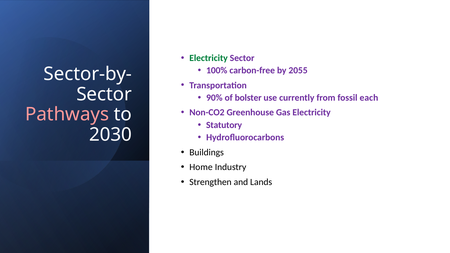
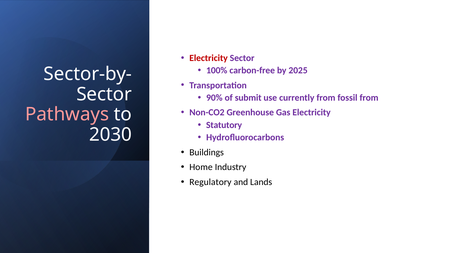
Electricity colour: green -> red (209, 58)
2055: 2055 -> 2025 (298, 70)
bolster: bolster -> submit (248, 98)
fossil each: each -> from (369, 98)
Strengthen: Strengthen -> Regulatory (210, 182)
